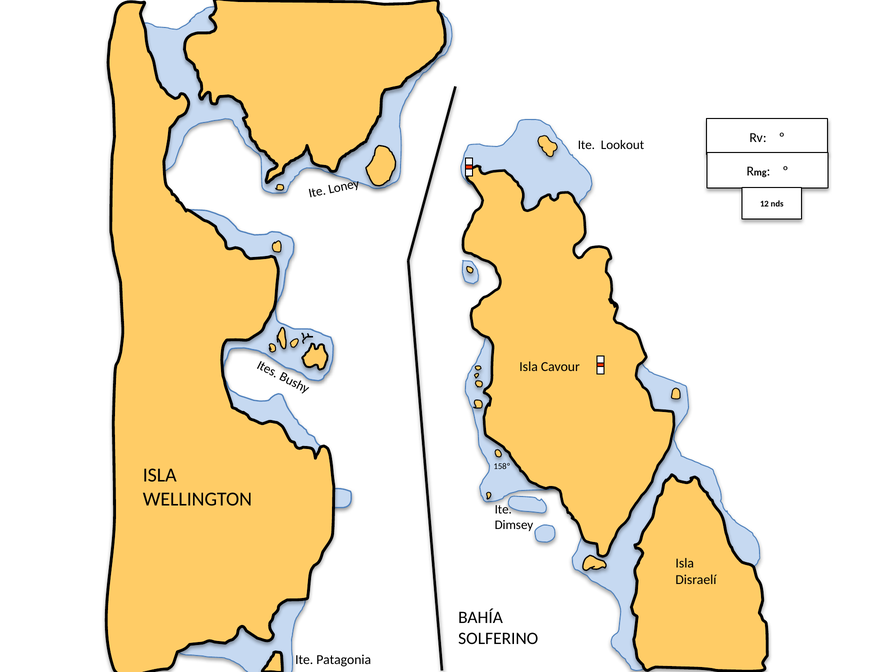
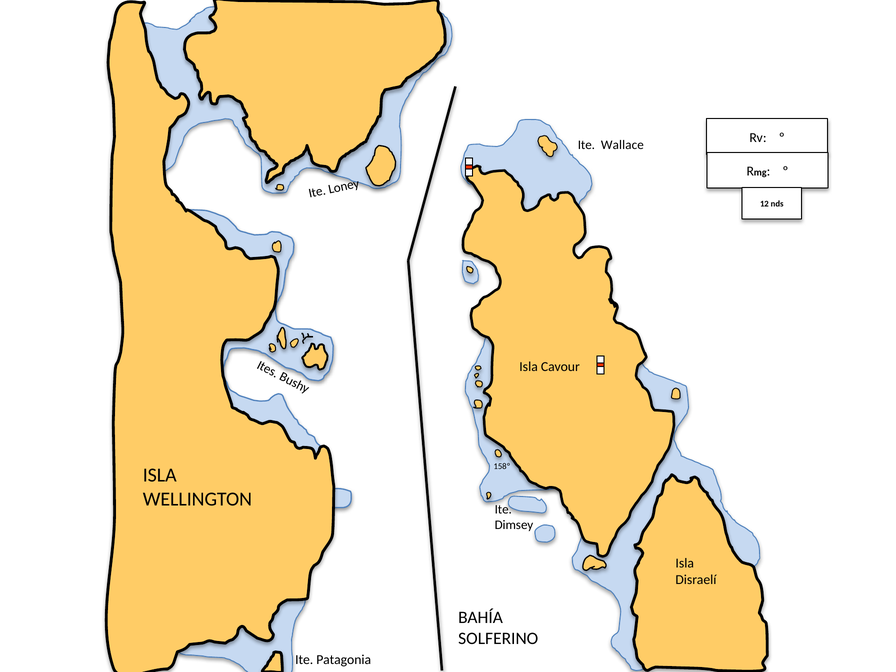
Lookout: Lookout -> Wallace (622, 145)
